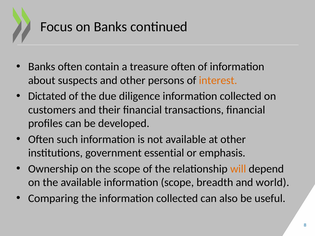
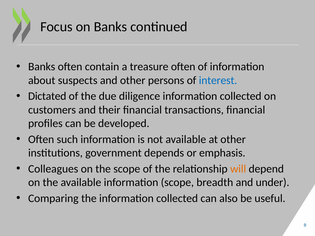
interest colour: orange -> blue (218, 80)
essential: essential -> depends (164, 153)
Ownership: Ownership -> Colleagues (53, 169)
world: world -> under (273, 183)
